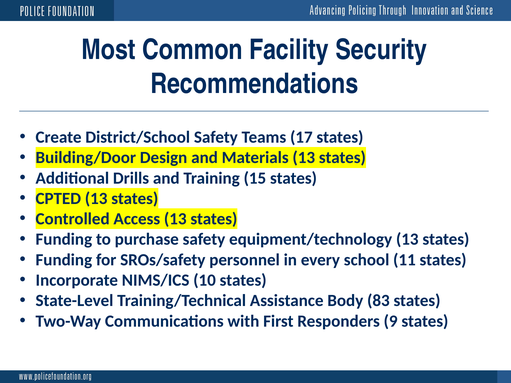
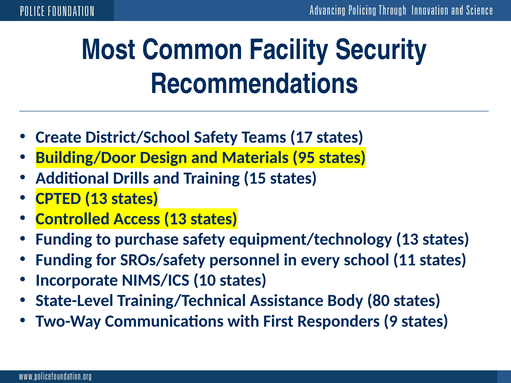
Materials 13: 13 -> 95 (304, 158)
83: 83 -> 80 (378, 301)
